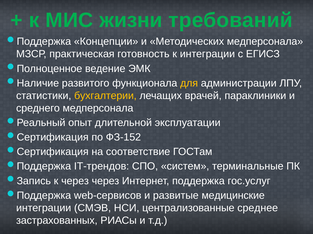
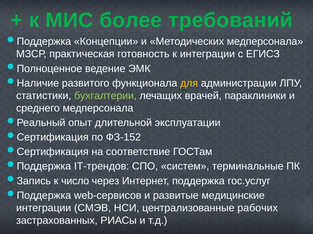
жизни: жизни -> более (131, 20)
бухгалтерии colour: yellow -> light green (105, 96)
к через: через -> число (75, 181)
среднее: среднее -> рабочих (258, 209)
